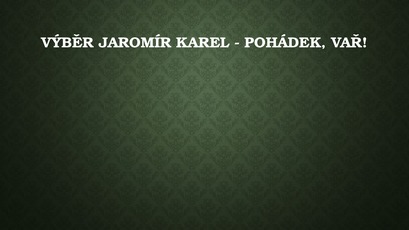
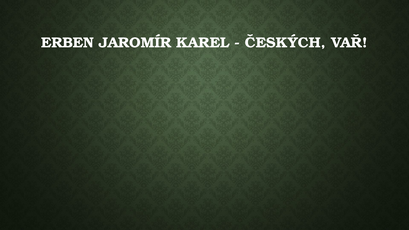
VÝBĚR: VÝBĚR -> ERBEN (67, 43)
POHÁDEK: POHÁDEK -> ČESKÝCH (285, 43)
